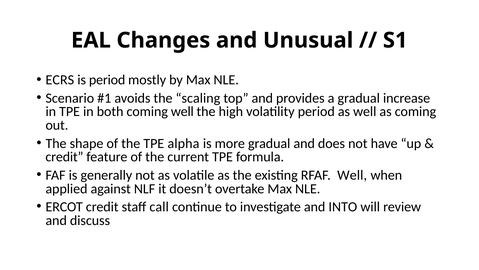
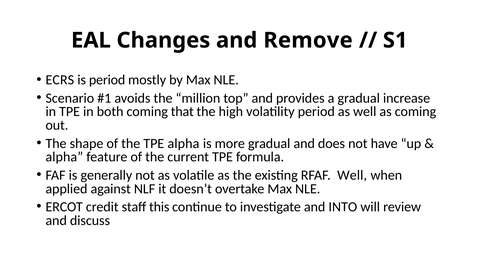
Unusual: Unusual -> Remove (308, 40)
scaling: scaling -> million (198, 98)
coming well: well -> that (182, 111)
credit: credit -> alpha (64, 157)
call: call -> this (159, 206)
